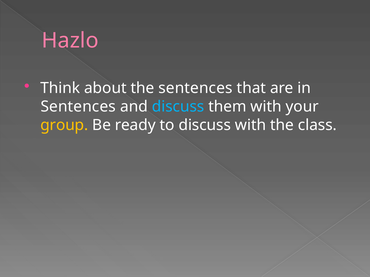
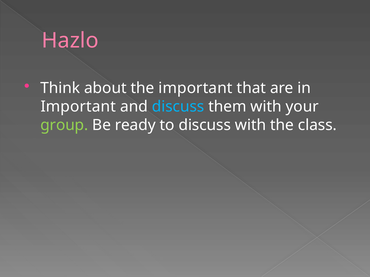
the sentences: sentences -> important (195, 88)
Sentences: Sentences -> Important (78, 107)
group colour: yellow -> light green (64, 125)
